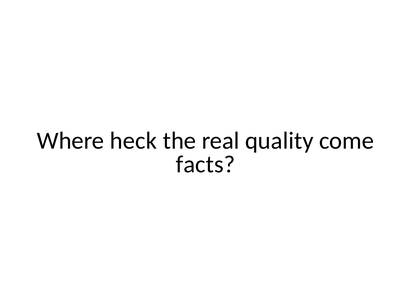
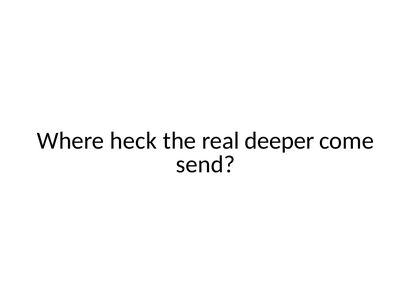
quality: quality -> deeper (279, 141)
facts: facts -> send (205, 164)
